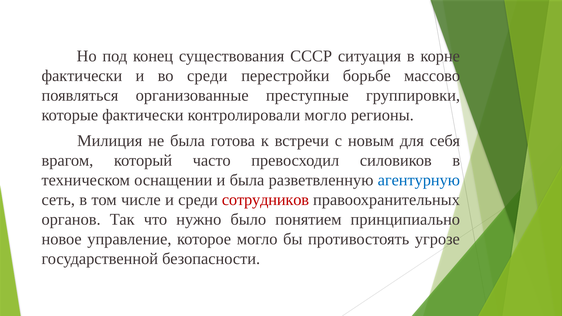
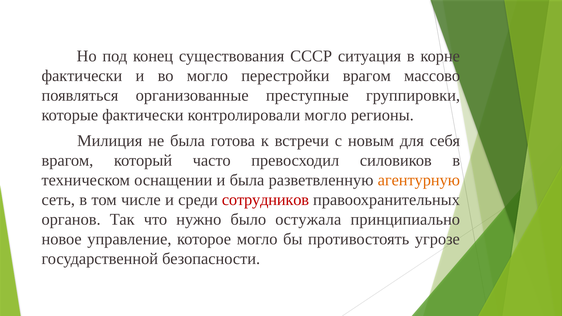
во среди: среди -> могло (207, 76)
перестройки борьбе: борьбе -> врагом (367, 76)
агентурную colour: blue -> orange (419, 180)
понятием: понятием -> остужала (308, 220)
